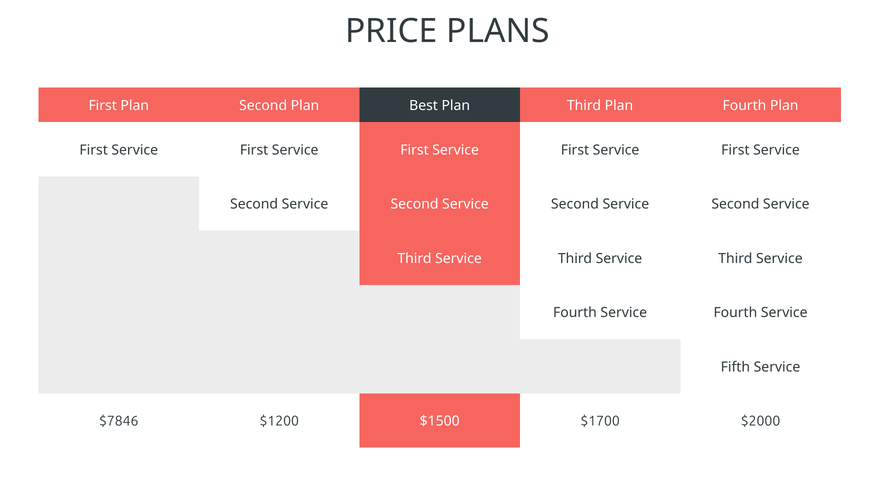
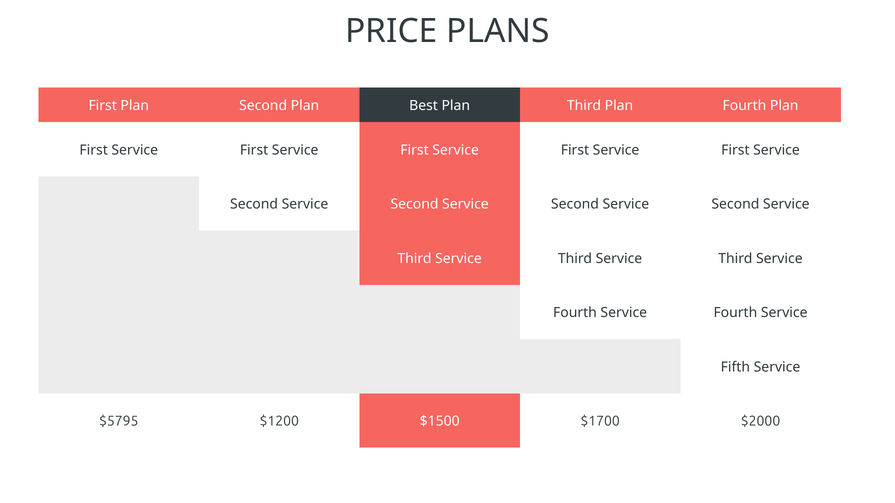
$7846: $7846 -> $5795 (119, 421)
